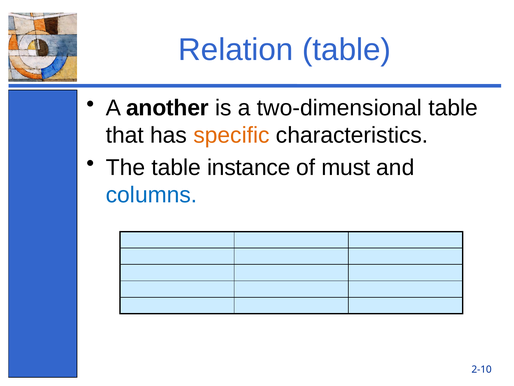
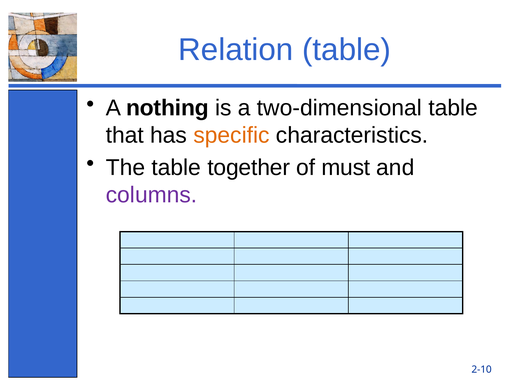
another: another -> nothing (167, 108)
instance: instance -> together (249, 167)
columns colour: blue -> purple (152, 195)
